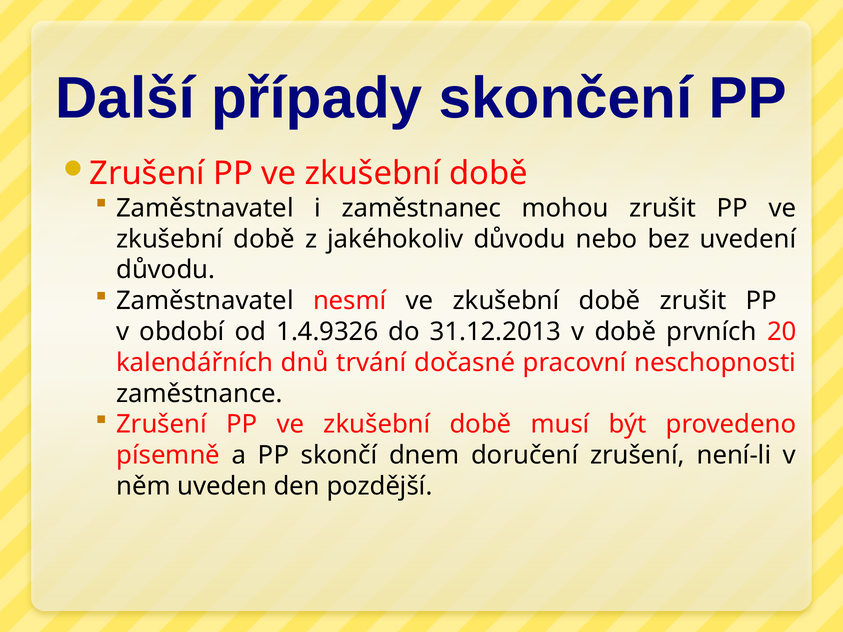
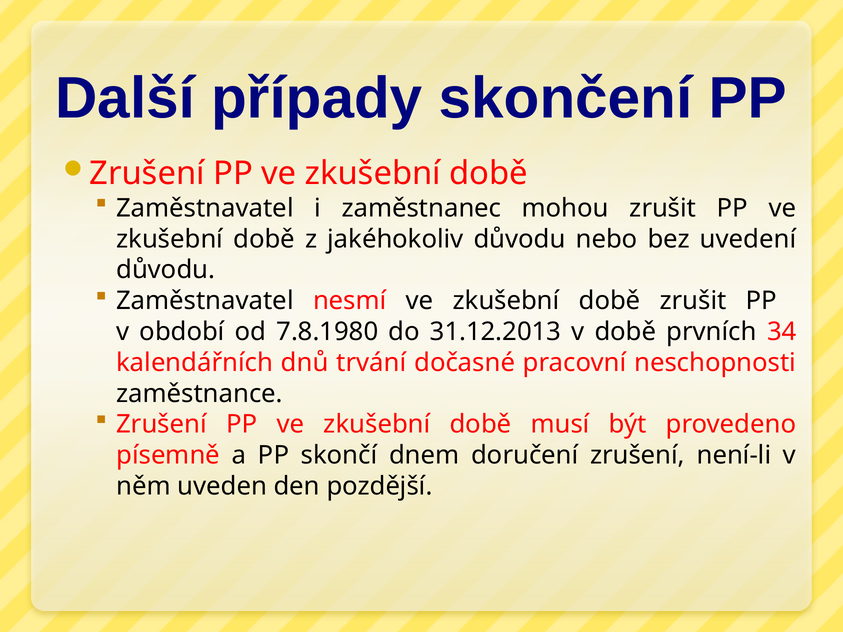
1.4.9326: 1.4.9326 -> 7.8.1980 (327, 332)
20: 20 -> 34 (782, 332)
